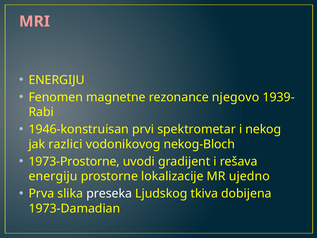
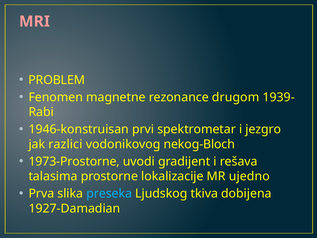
ENERGIJU: ENERGIJU -> PROBLEM (57, 80)
njegovo: njegovo -> drugom (236, 97)
nekog: nekog -> jezgro (263, 129)
energiju: energiju -> talasima (53, 176)
preseka colour: white -> light blue (109, 193)
1973-Damadian: 1973-Damadian -> 1927-Damadian (74, 208)
